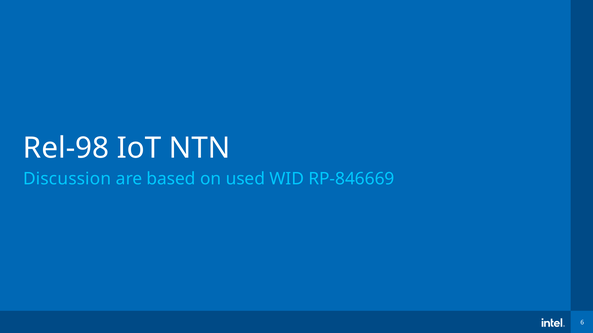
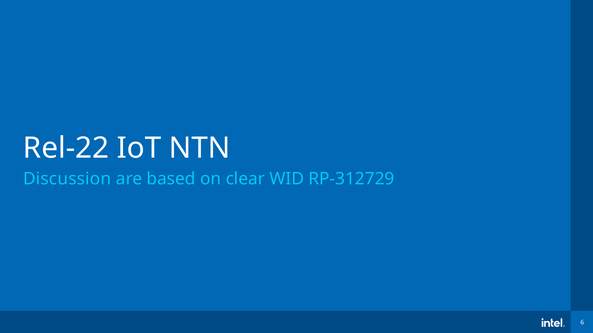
Rel-98: Rel-98 -> Rel-22 (66, 148)
used: used -> clear (245, 179)
RP-846669: RP-846669 -> RP-312729 (351, 179)
